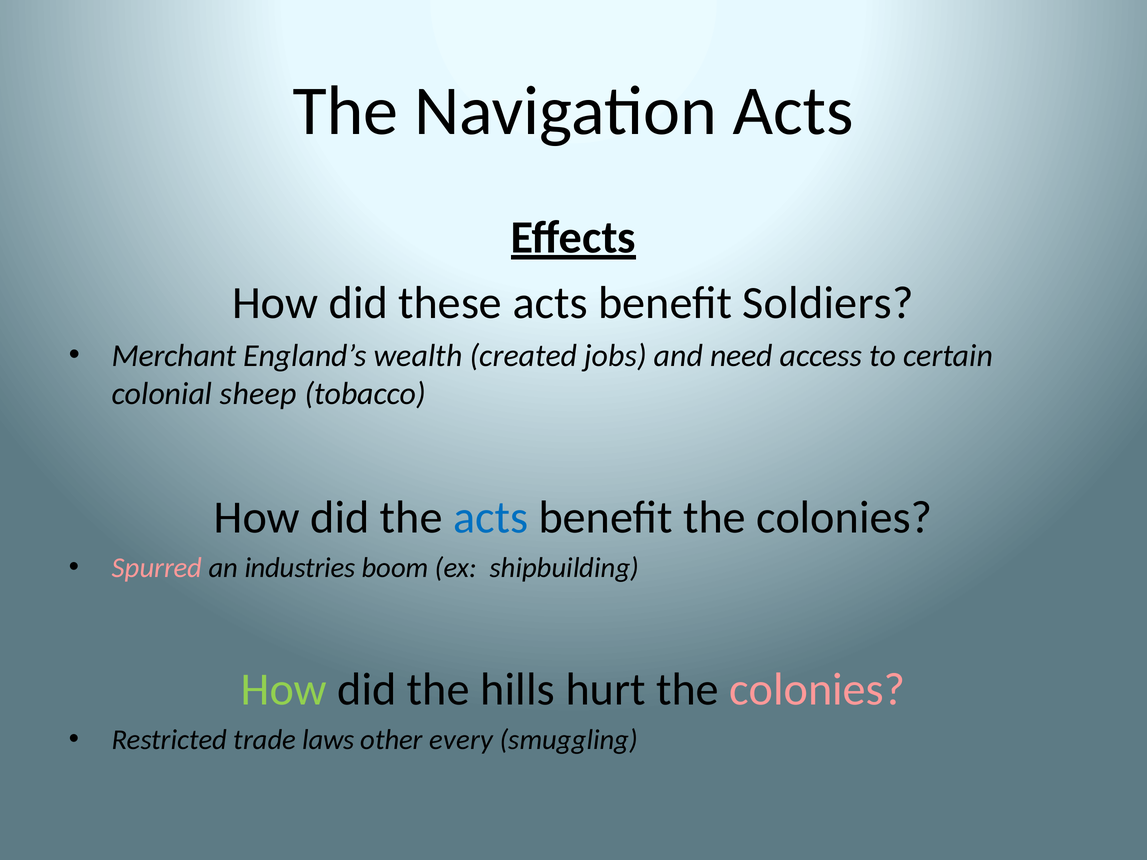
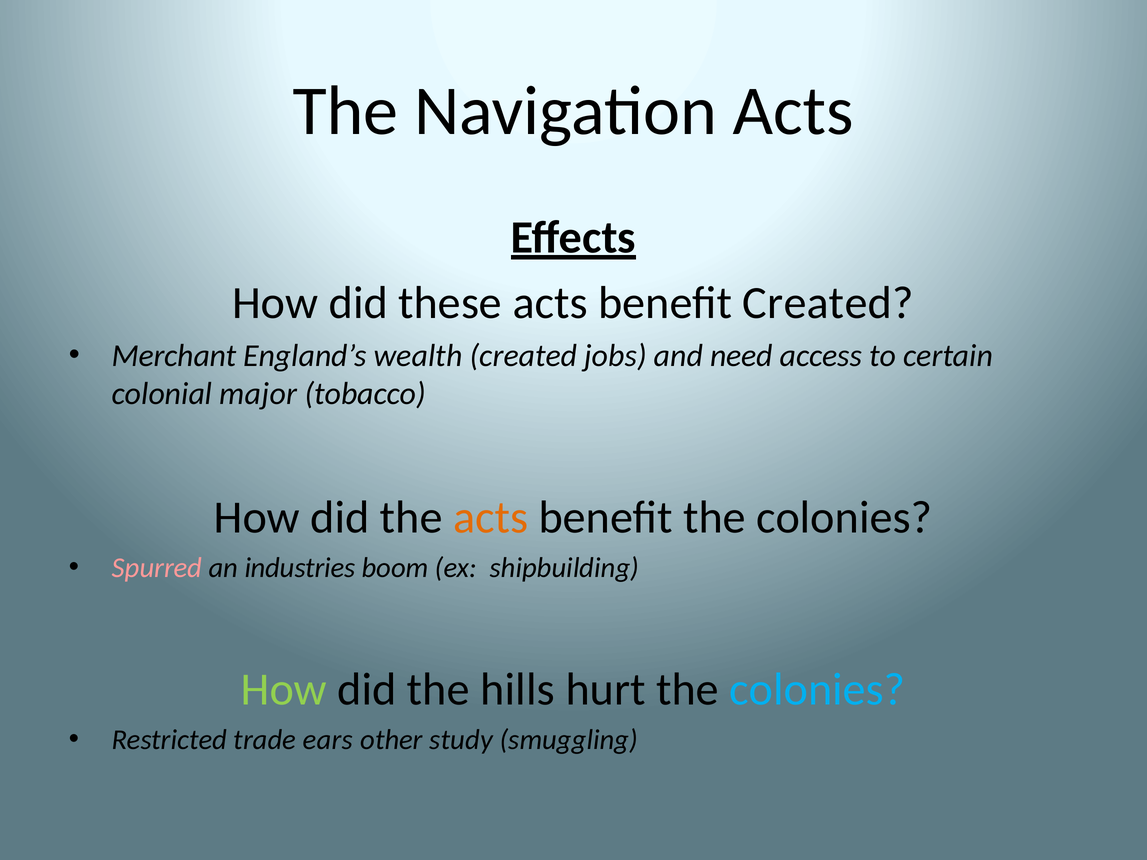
benefit Soldiers: Soldiers -> Created (828, 303)
sheep: sheep -> major (258, 394)
acts colour: blue -> orange (491, 518)
colonies colour: pink -> light blue (817, 690)
laws: laws -> ears (328, 740)
every: every -> study (461, 740)
